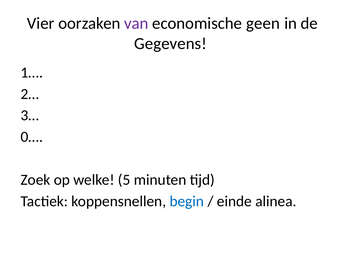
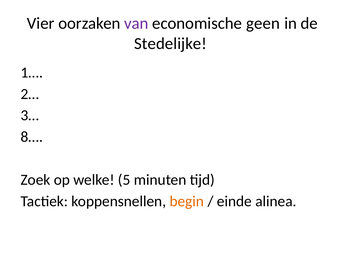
Gegevens: Gegevens -> Stedelijke (171, 43)
0…: 0… -> 8… (32, 137)
begin colour: blue -> orange (187, 201)
